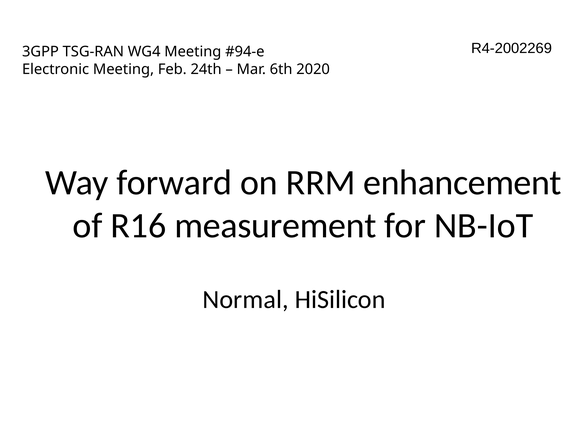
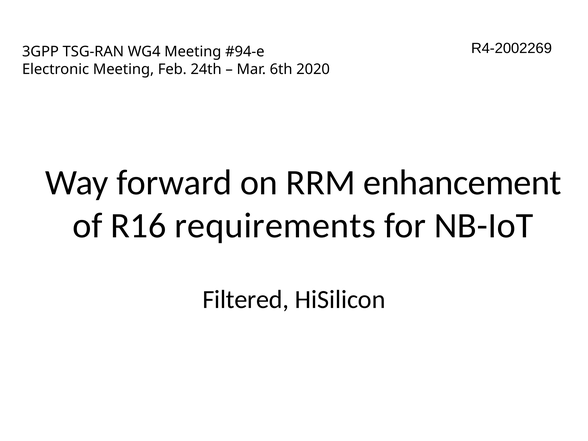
measurement: measurement -> requirements (275, 226)
Normal: Normal -> Filtered (246, 300)
